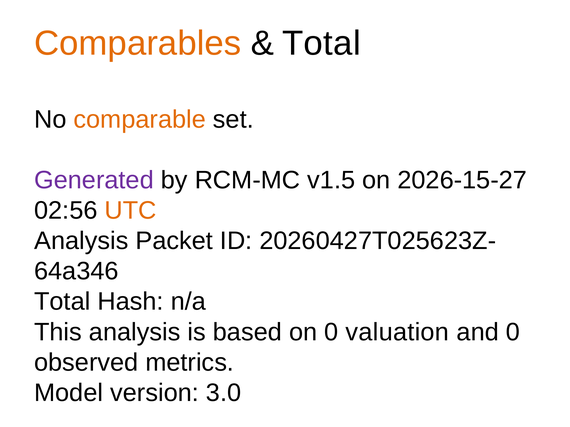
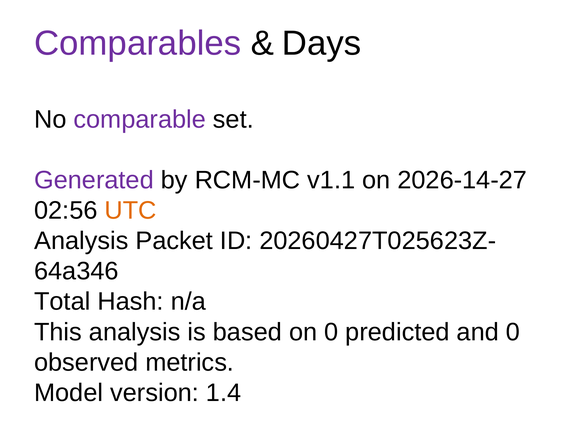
Comparables colour: orange -> purple (138, 43)
Total: Total -> Days (322, 43)
comparable colour: orange -> purple (140, 120)
v1.5: v1.5 -> v1.1 (331, 180)
2026-15-27: 2026-15-27 -> 2026-14-27 (462, 180)
valuation: valuation -> predicted (397, 332)
3.0: 3.0 -> 1.4 (224, 393)
